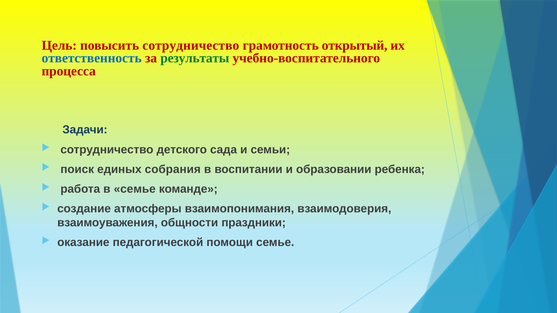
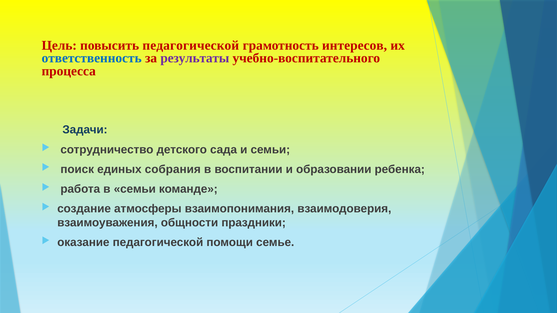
повысить сотрудничество: сотрудничество -> педагогической (191, 45)
открытый: открытый -> интересов (355, 45)
результаты colour: green -> purple (195, 58)
в семье: семье -> семьи (135, 189)
